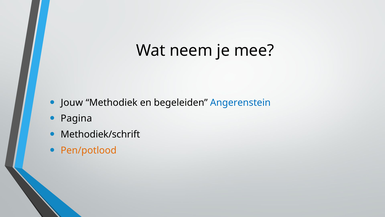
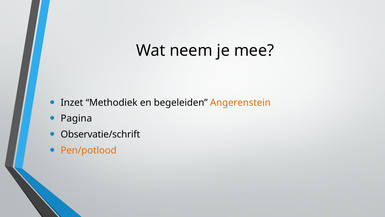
Jouw: Jouw -> Inzet (72, 102)
Angerenstein colour: blue -> orange (240, 102)
Methodiek/schrift: Methodiek/schrift -> Observatie/schrift (100, 134)
